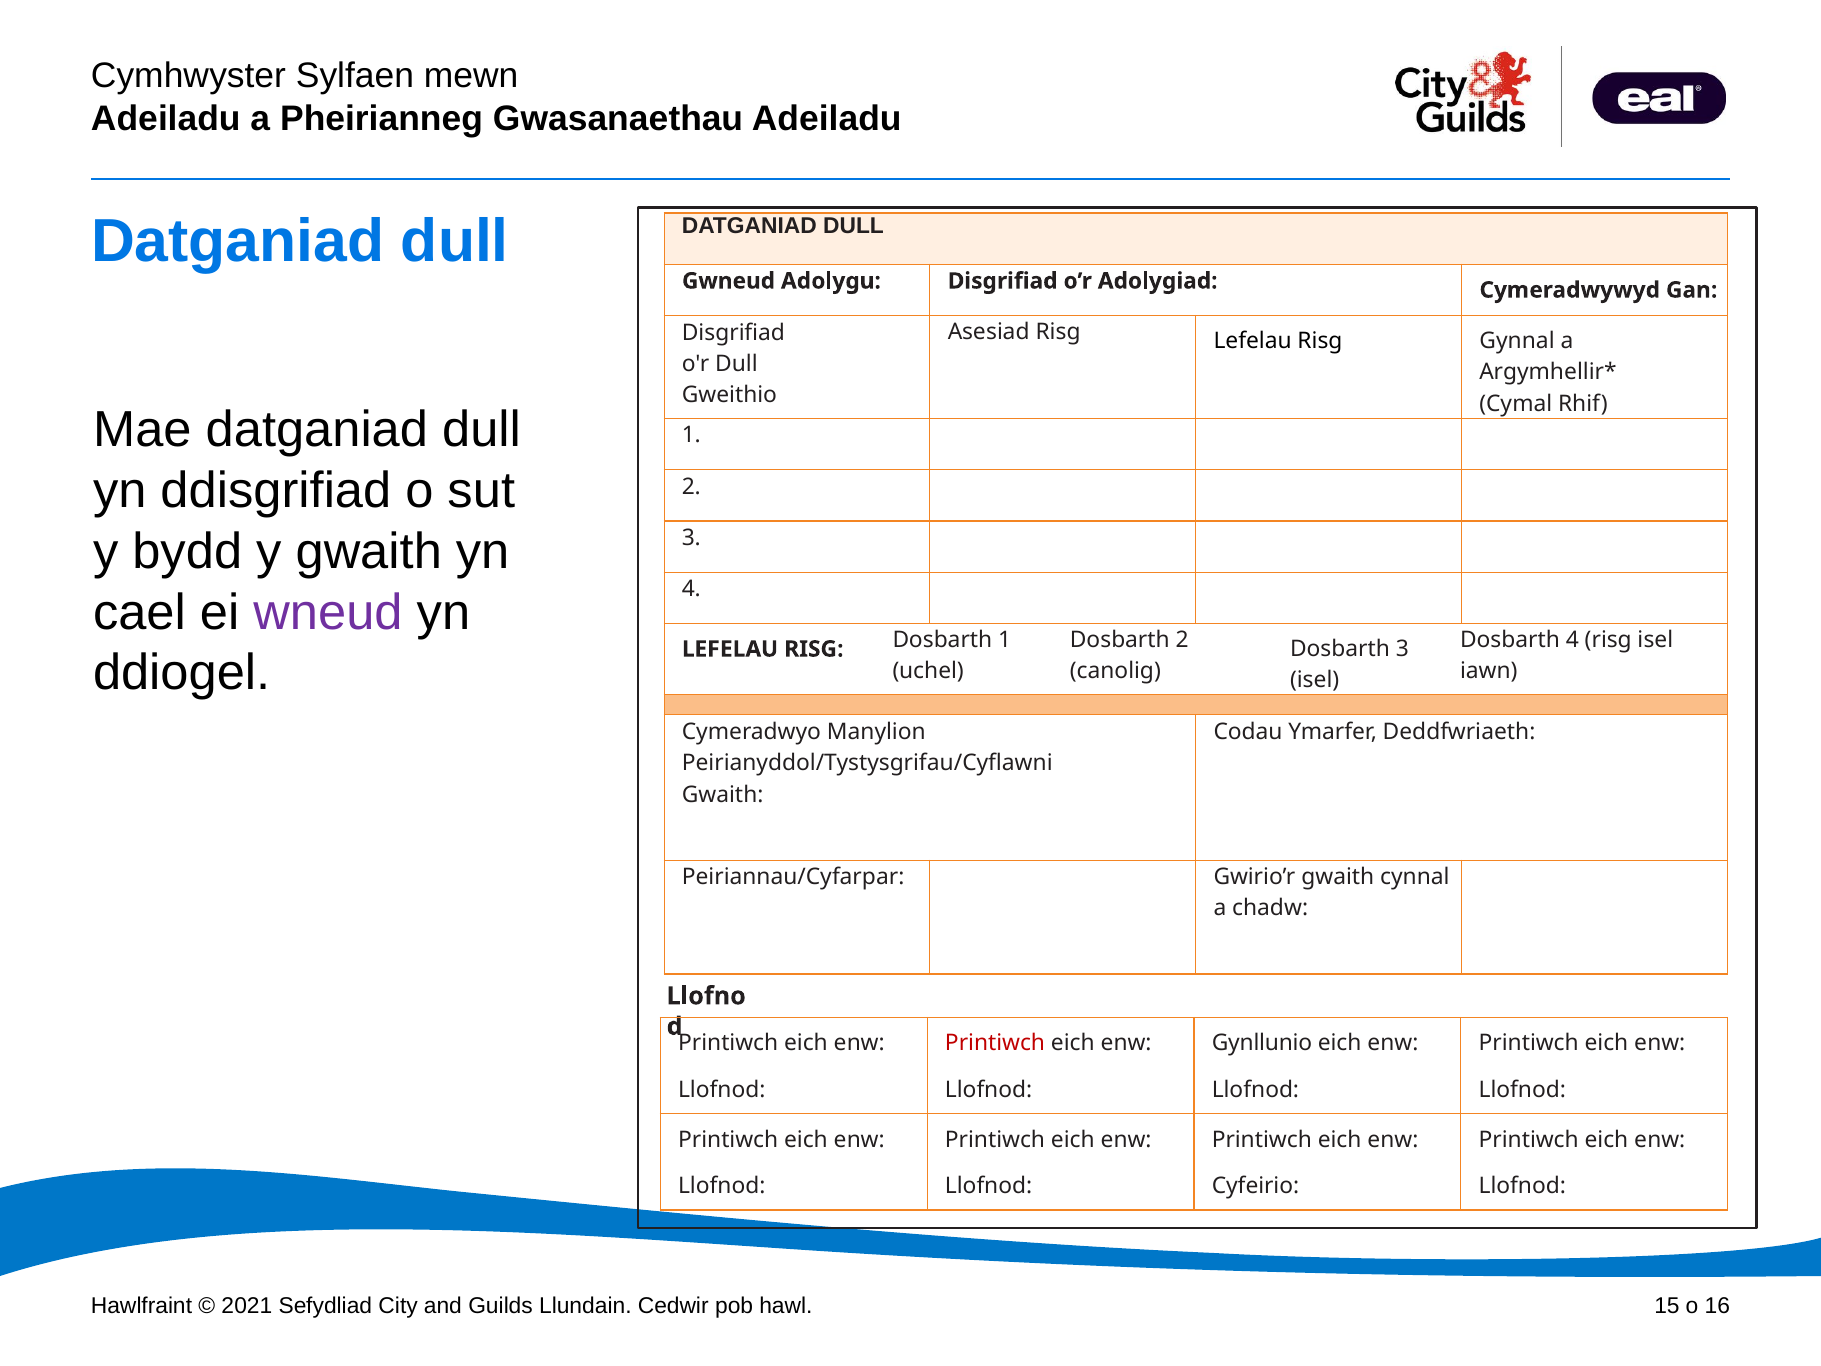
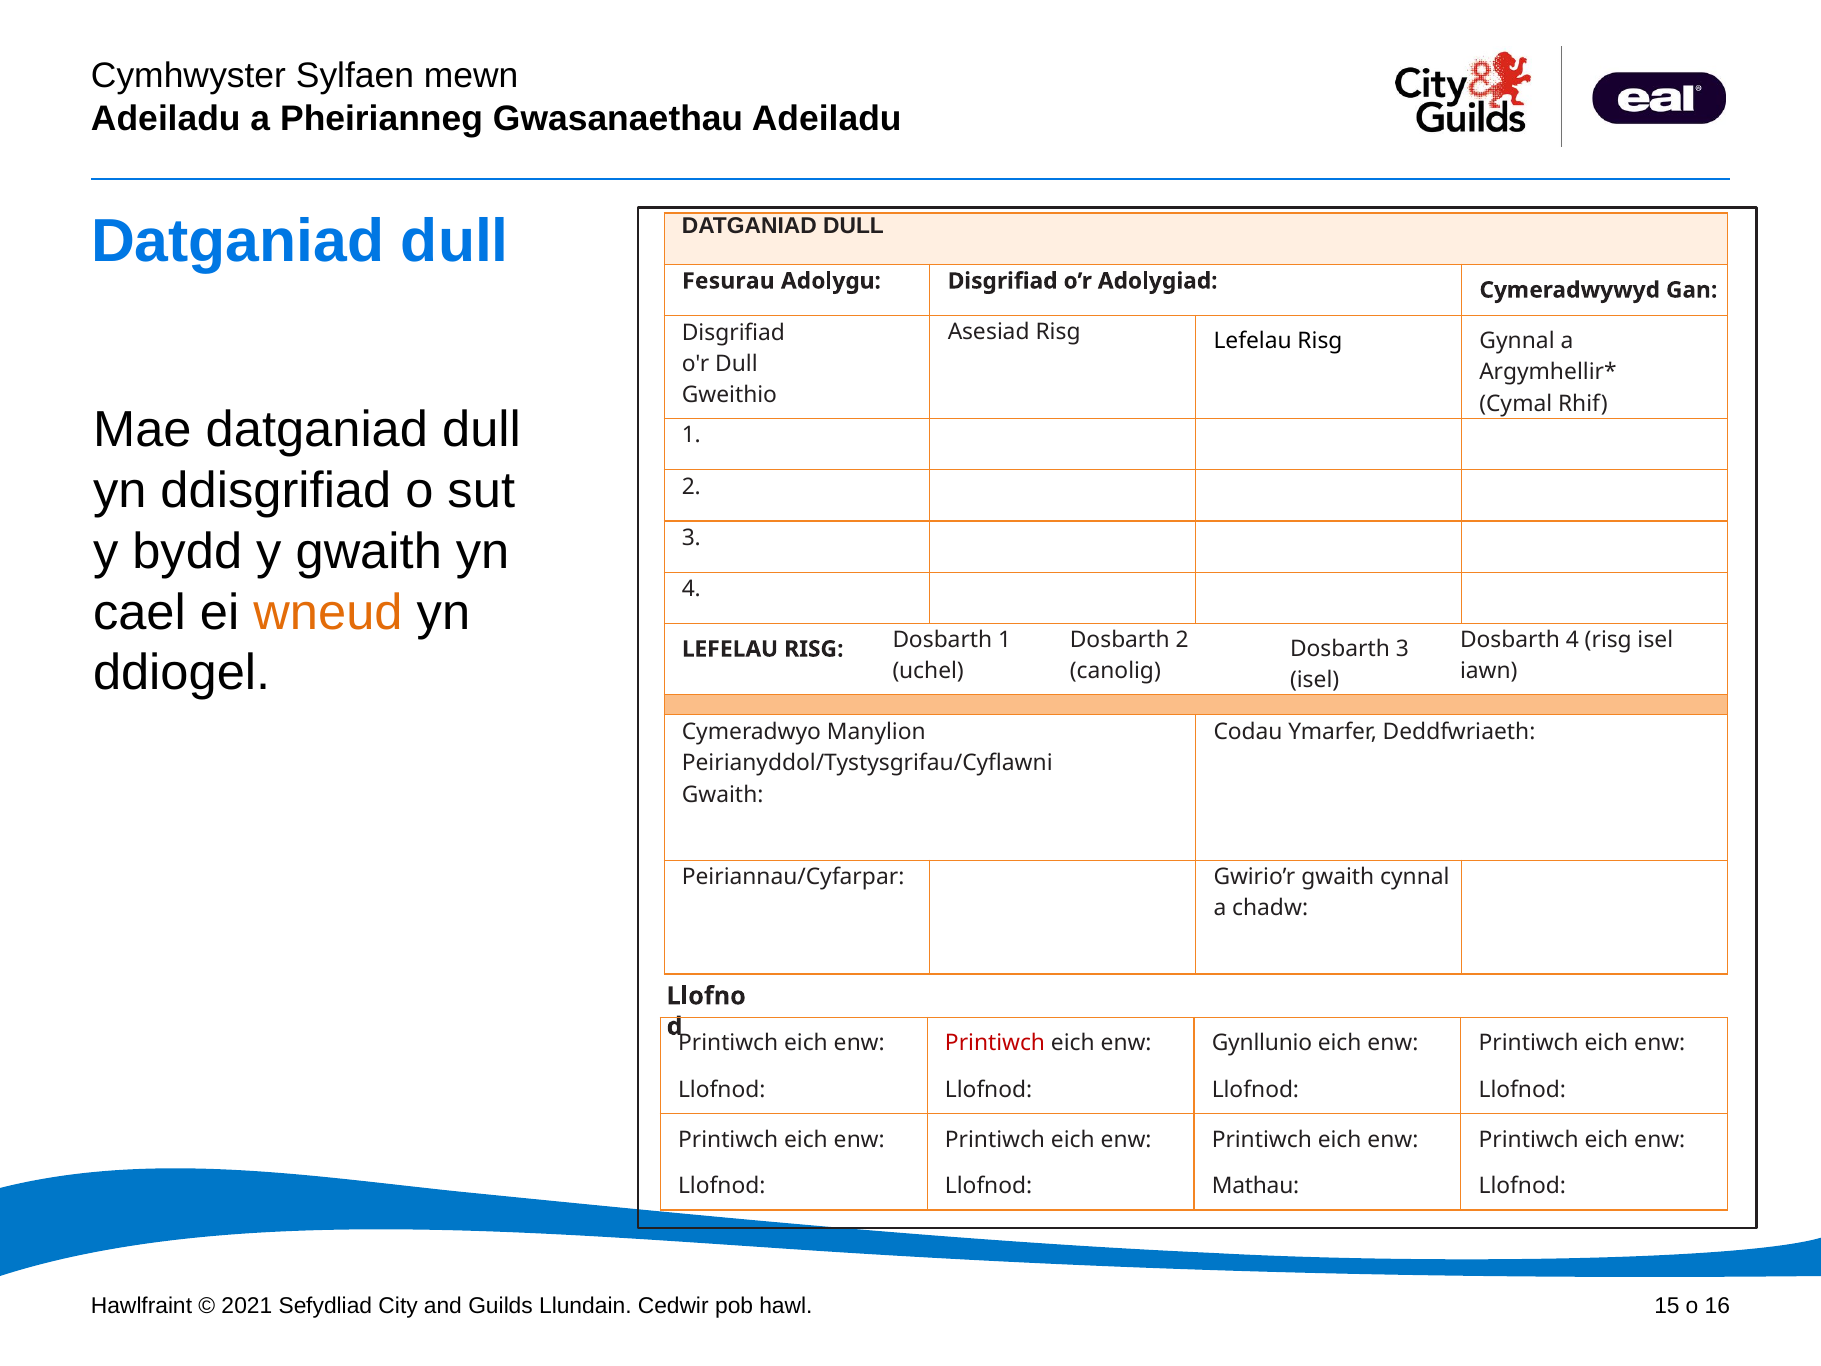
Gwneud: Gwneud -> Fesurau (728, 281)
wneud colour: purple -> orange (328, 612)
Cyfeirio: Cyfeirio -> Mathau (1256, 1186)
